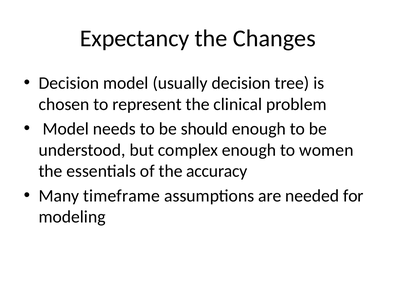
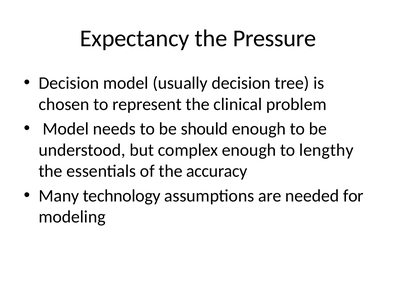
Changes: Changes -> Pressure (274, 38)
women: women -> lengthy (326, 150)
timeframe: timeframe -> technology (122, 196)
